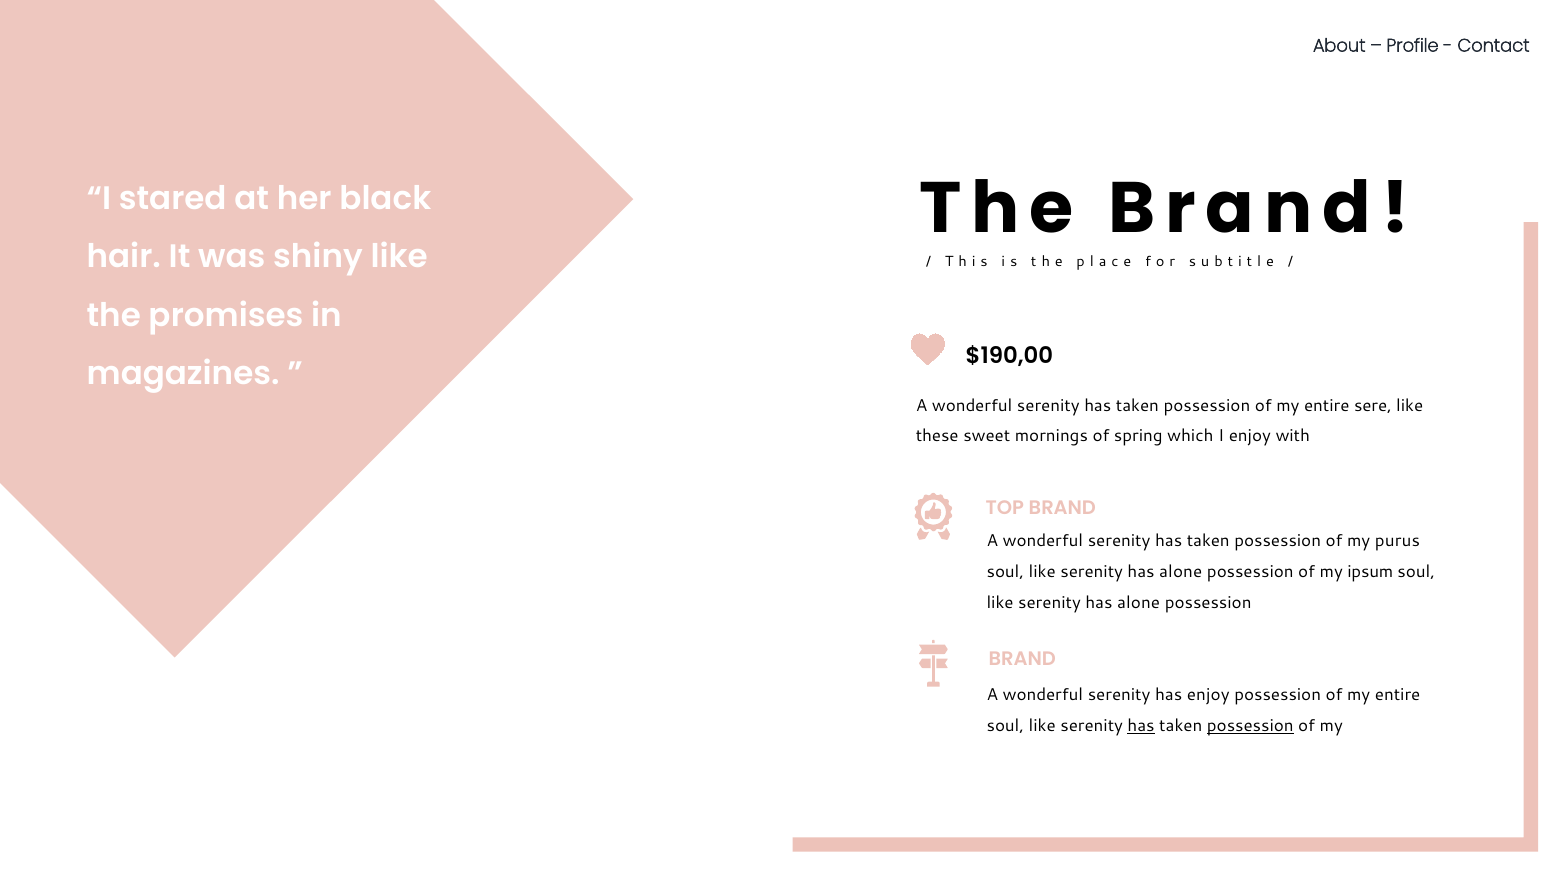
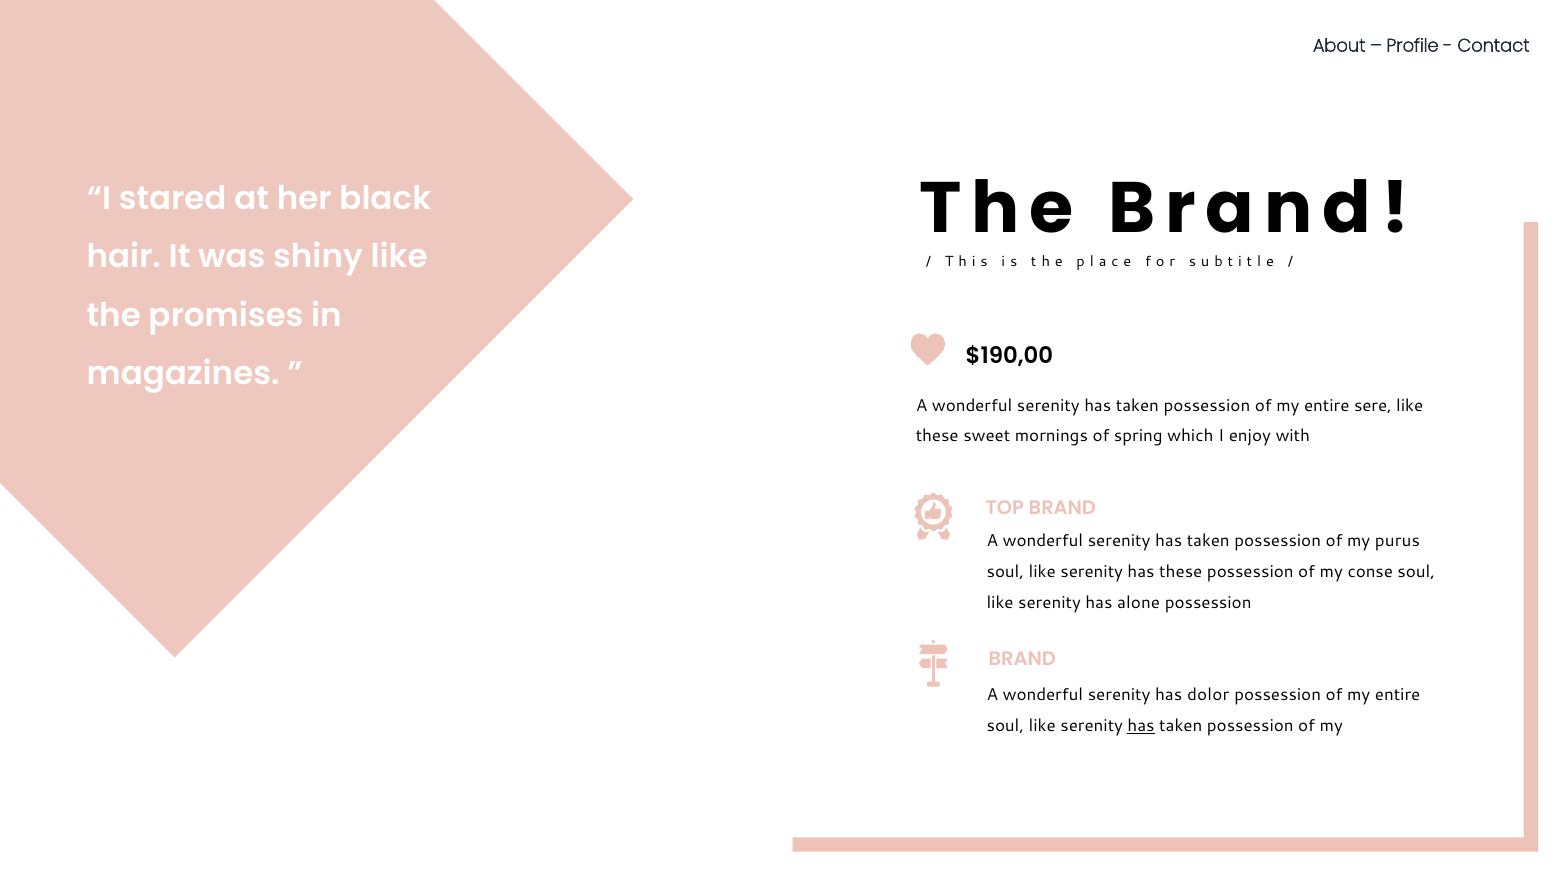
alone: alone -> these (1181, 572)
ipsum: ipsum -> conse (1370, 572)
has enjoy: enjoy -> dolor (1208, 696)
possession underline: present -> none (1250, 726)
